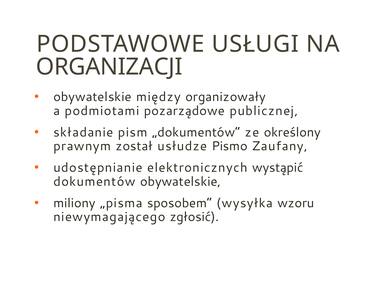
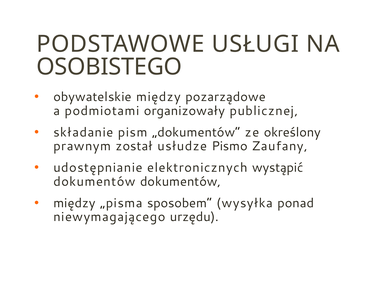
ORGANIZACJI: ORGANIZACJI -> OSOBISTEGO (109, 67)
organizowały: organizowały -> pozarządowe (226, 97)
pozarządowe: pozarządowe -> organizowały (184, 111)
dokumentów obywatelskie: obywatelskie -> dokumentów (181, 181)
miliony: miliony -> między (74, 203)
wzoru: wzoru -> ponad (296, 203)
zgłosić: zgłosić -> urzędu (194, 217)
